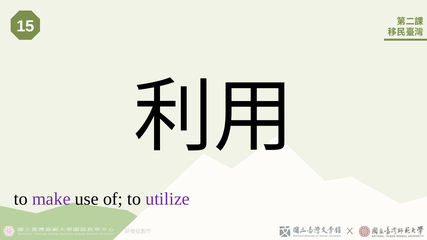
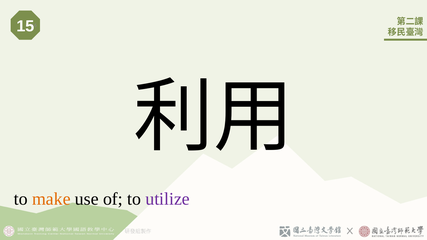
make colour: purple -> orange (51, 199)
